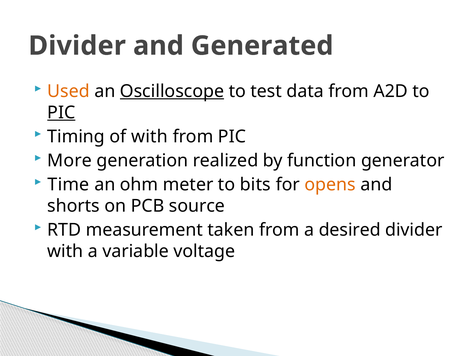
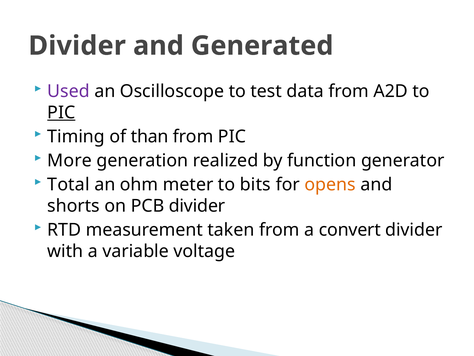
Used colour: orange -> purple (69, 91)
Oscilloscope underline: present -> none (172, 91)
of with: with -> than (150, 136)
Time: Time -> Total (68, 184)
PCB source: source -> divider (197, 206)
desired: desired -> convert (350, 230)
